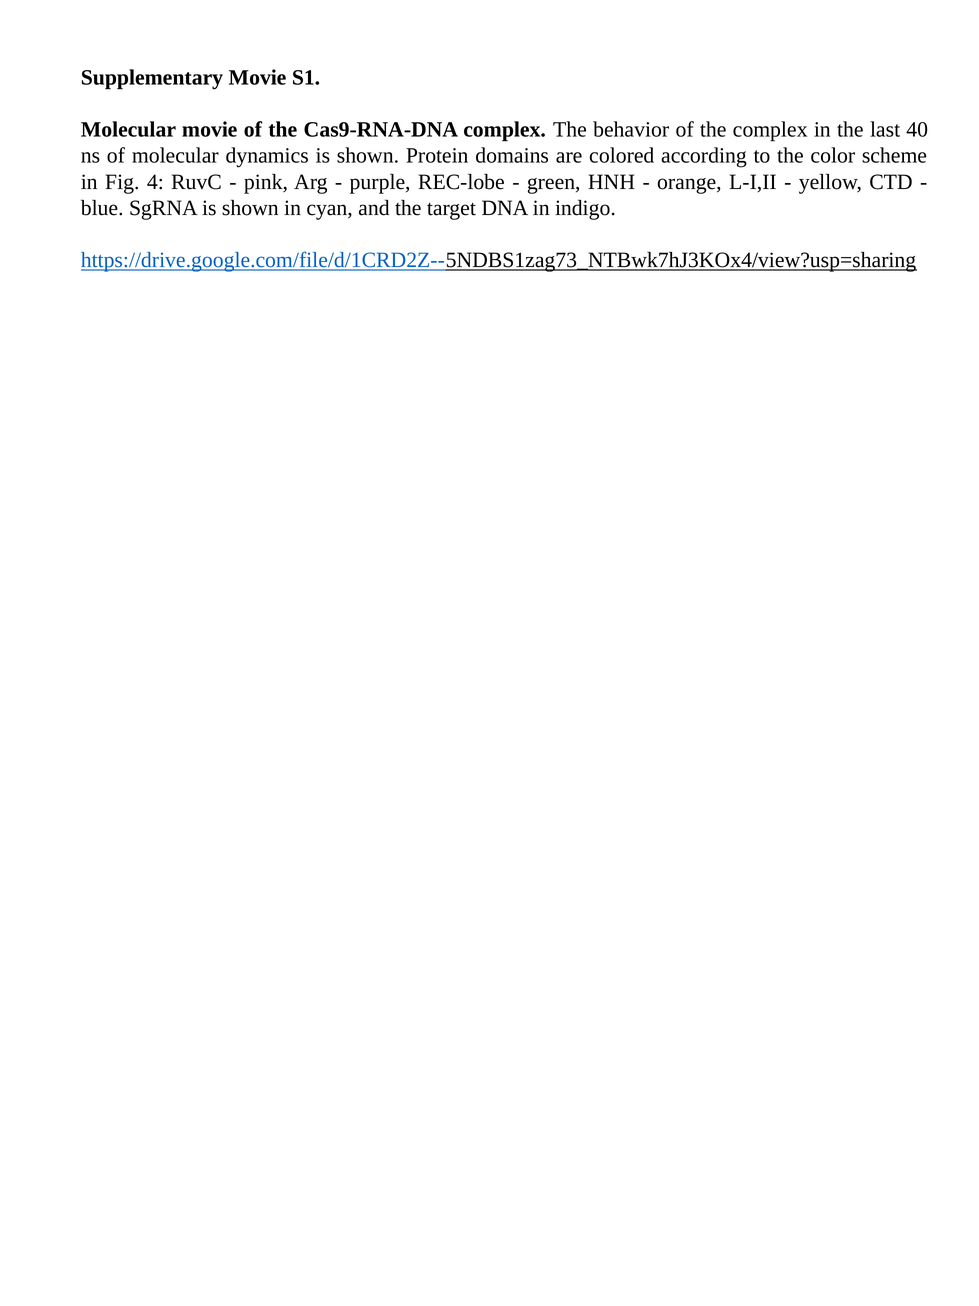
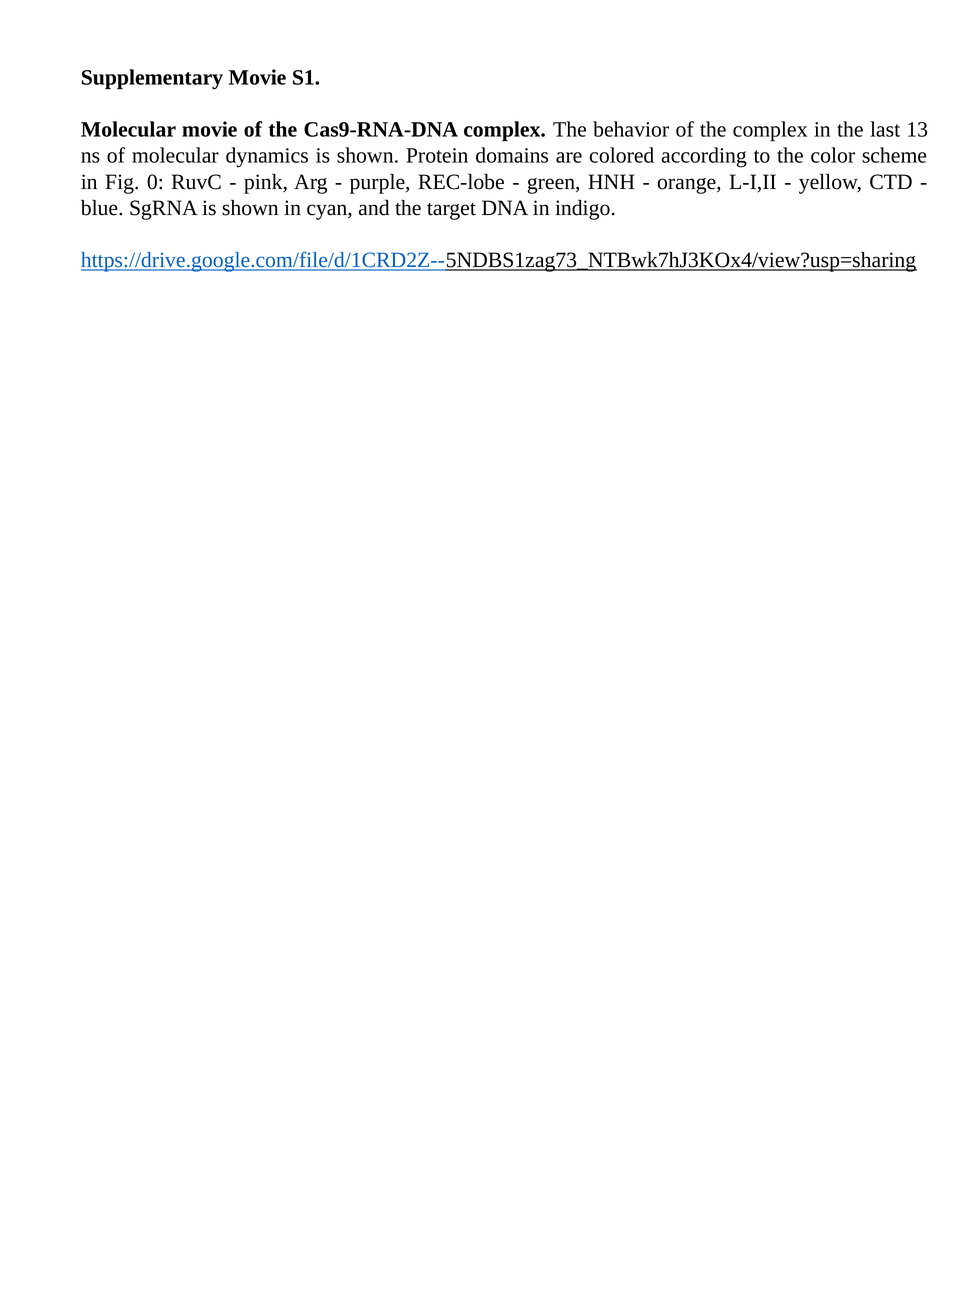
40: 40 -> 13 (917, 130)
4: 4 -> 0 (155, 182)
